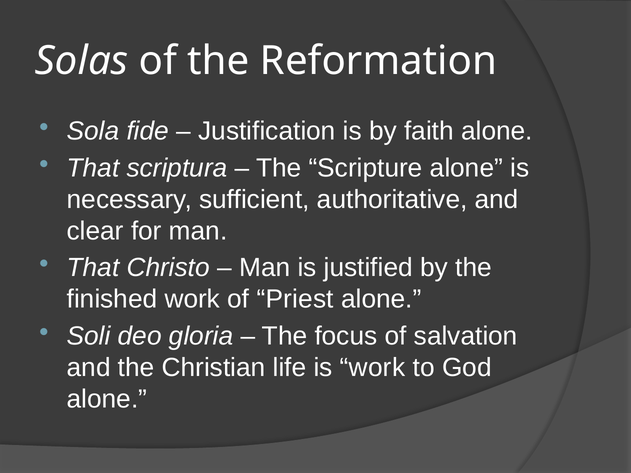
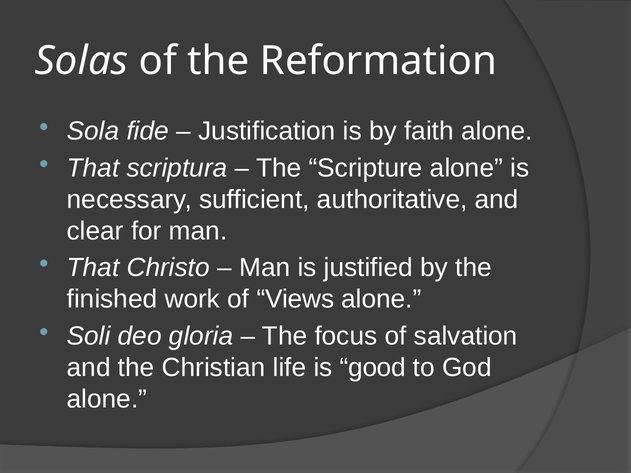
Priest: Priest -> Views (295, 299)
is work: work -> good (373, 368)
